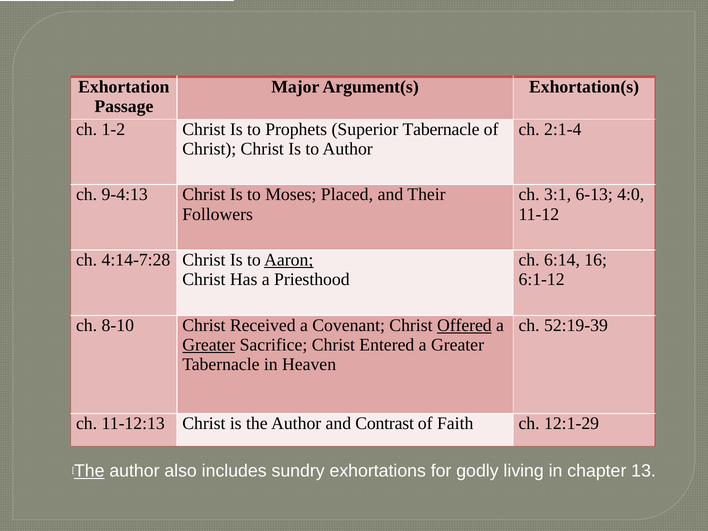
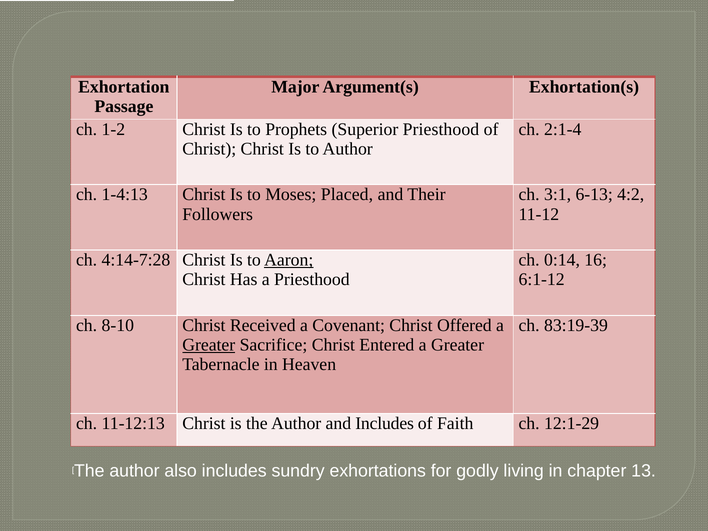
Superior Tabernacle: Tabernacle -> Priesthood (441, 129)
9‑4:13: 9‑4:13 -> 1‑4:13 (125, 195)
4:0: 4:0 -> 4:2 (631, 195)
6:14: 6:14 -> 0:14 (562, 260)
Offered underline: present -> none (464, 325)
52:19‑39: 52:19‑39 -> 83:19‑39 (576, 325)
and Contrast: Contrast -> Includes (385, 424)
The underline: present -> none (89, 471)
